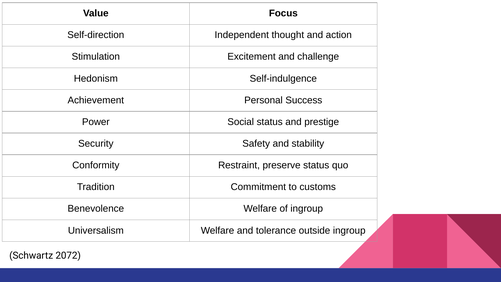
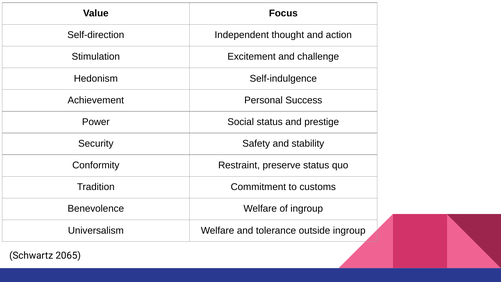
2072: 2072 -> 2065 (68, 256)
